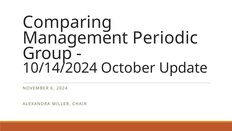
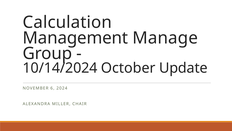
Comparing: Comparing -> Calculation (67, 22)
Periodic: Periodic -> Manage (165, 38)
